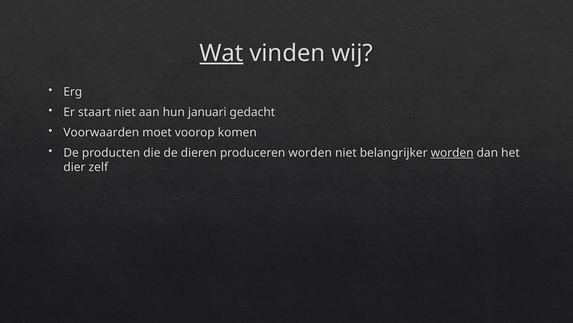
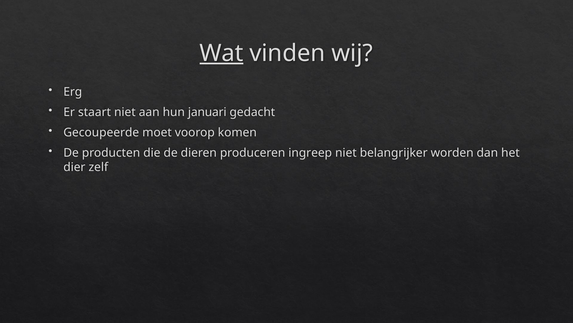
Voorwaarden: Voorwaarden -> Gecoupeerde (101, 132)
produceren worden: worden -> ingreep (310, 152)
worden underline: present -> none (452, 152)
